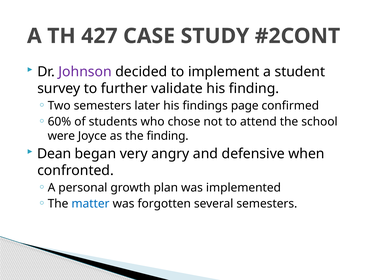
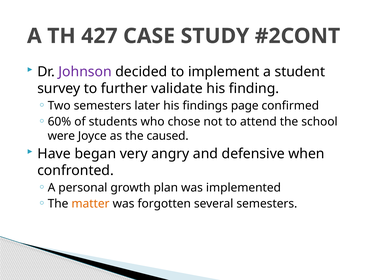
the finding: finding -> caused (168, 136)
Dean: Dean -> Have (54, 154)
matter colour: blue -> orange (91, 203)
